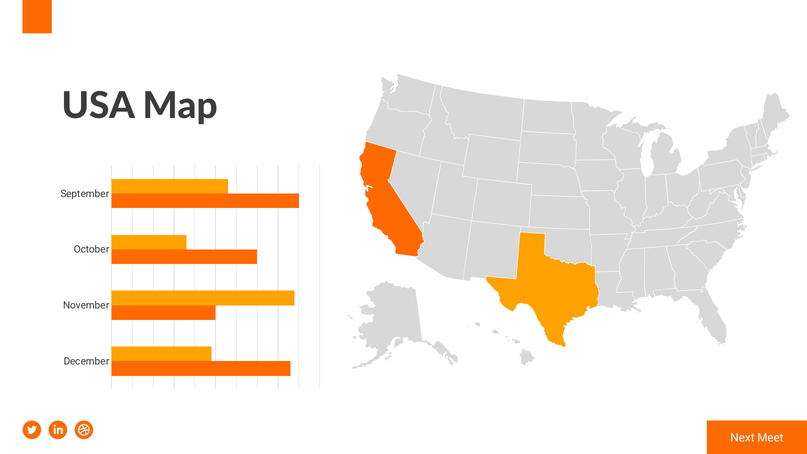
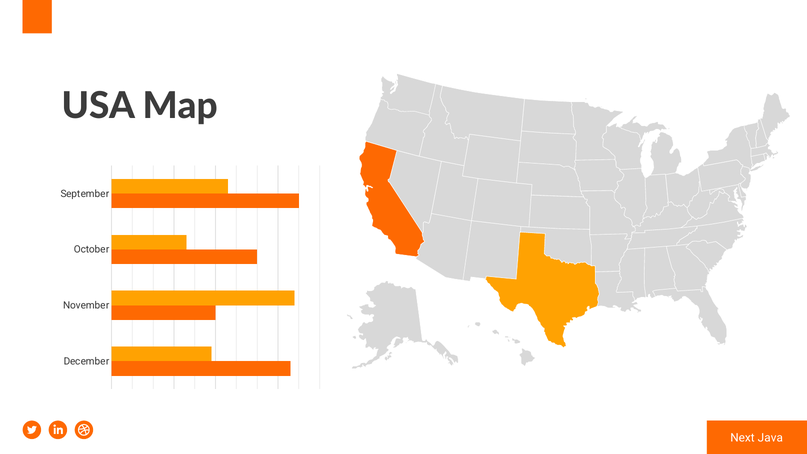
Meet: Meet -> Java (770, 438)
